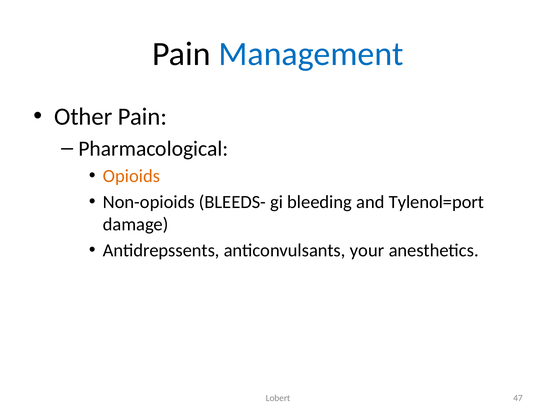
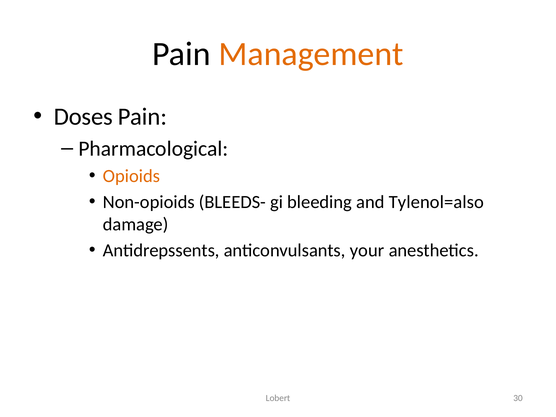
Management colour: blue -> orange (311, 54)
Other: Other -> Doses (83, 117)
Tylenol=port: Tylenol=port -> Tylenol=also (436, 202)
47: 47 -> 30 (518, 398)
